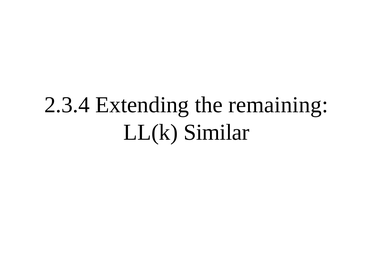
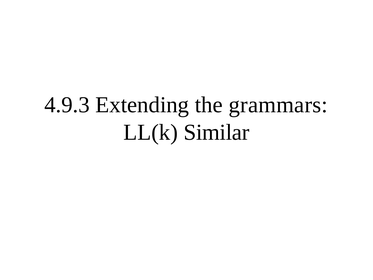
2.3.4: 2.3.4 -> 4.9.3 (67, 105)
remaining: remaining -> grammars (278, 105)
